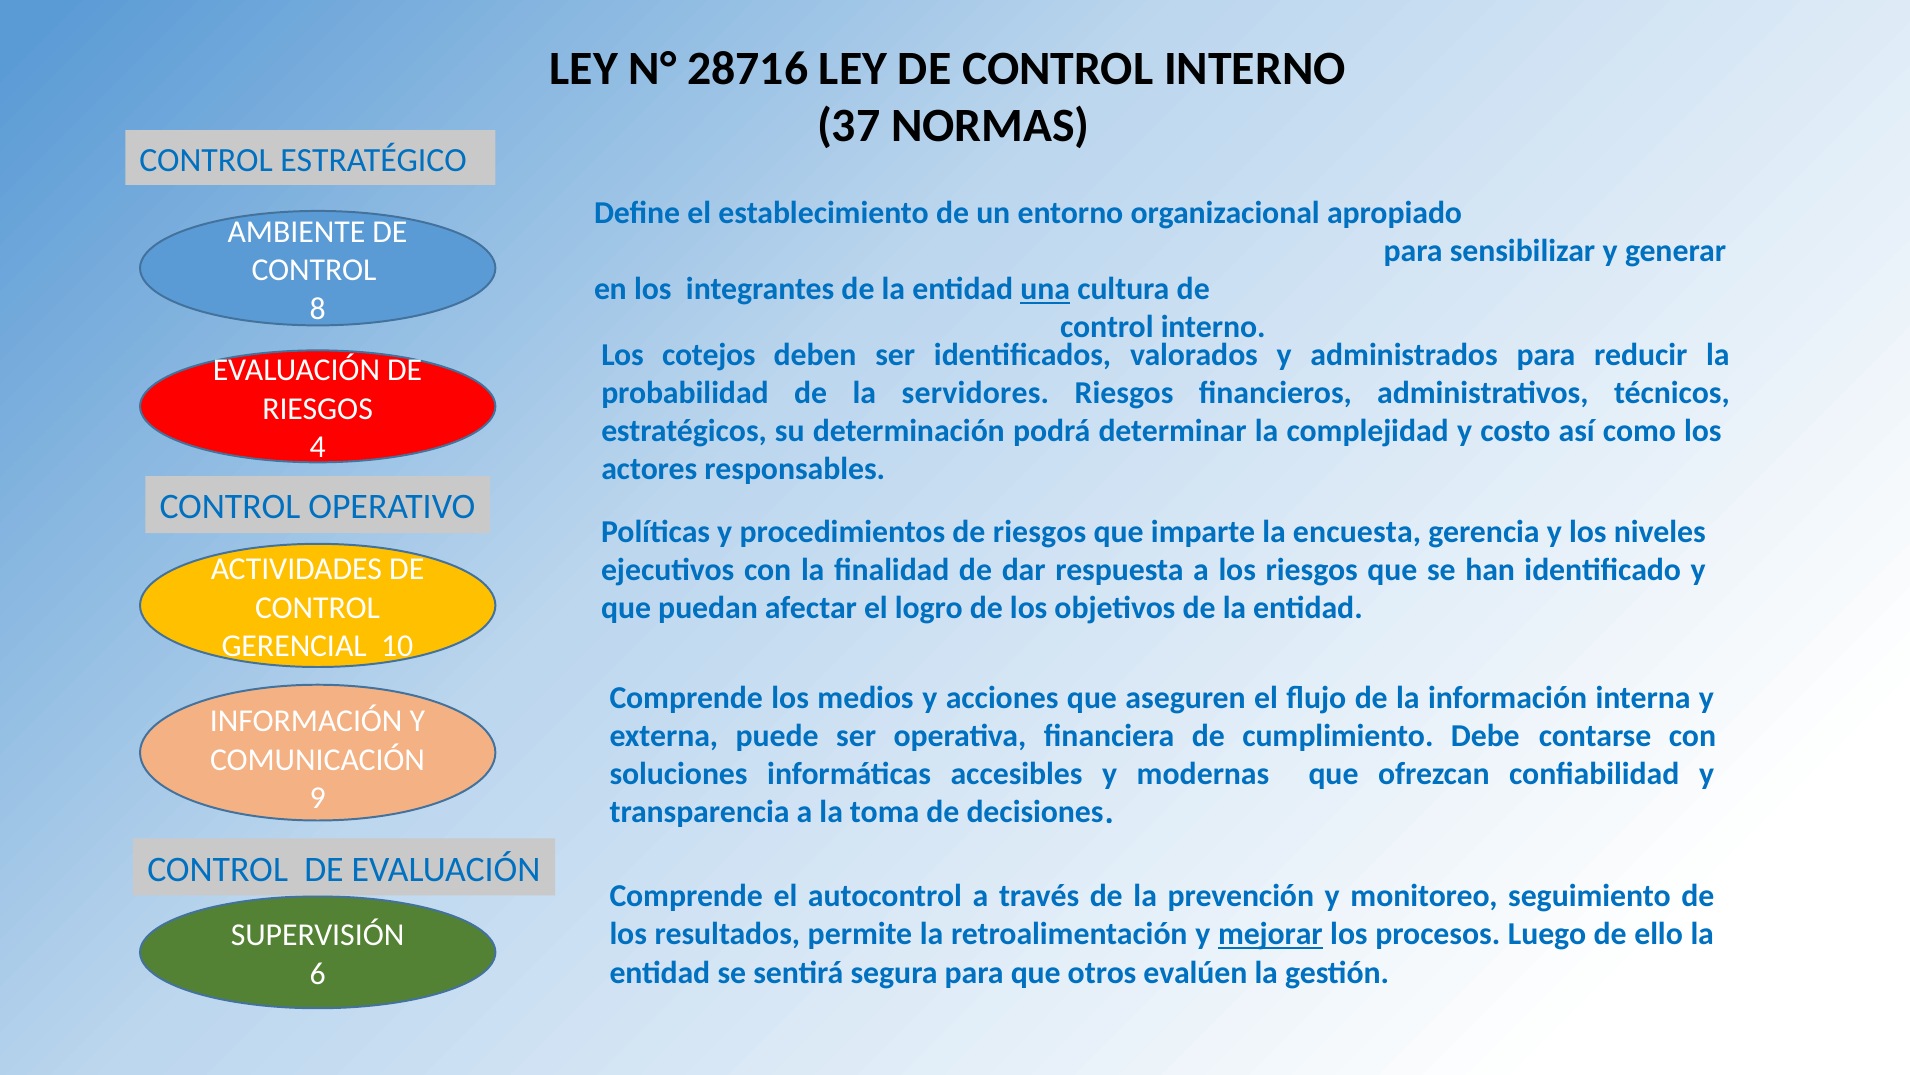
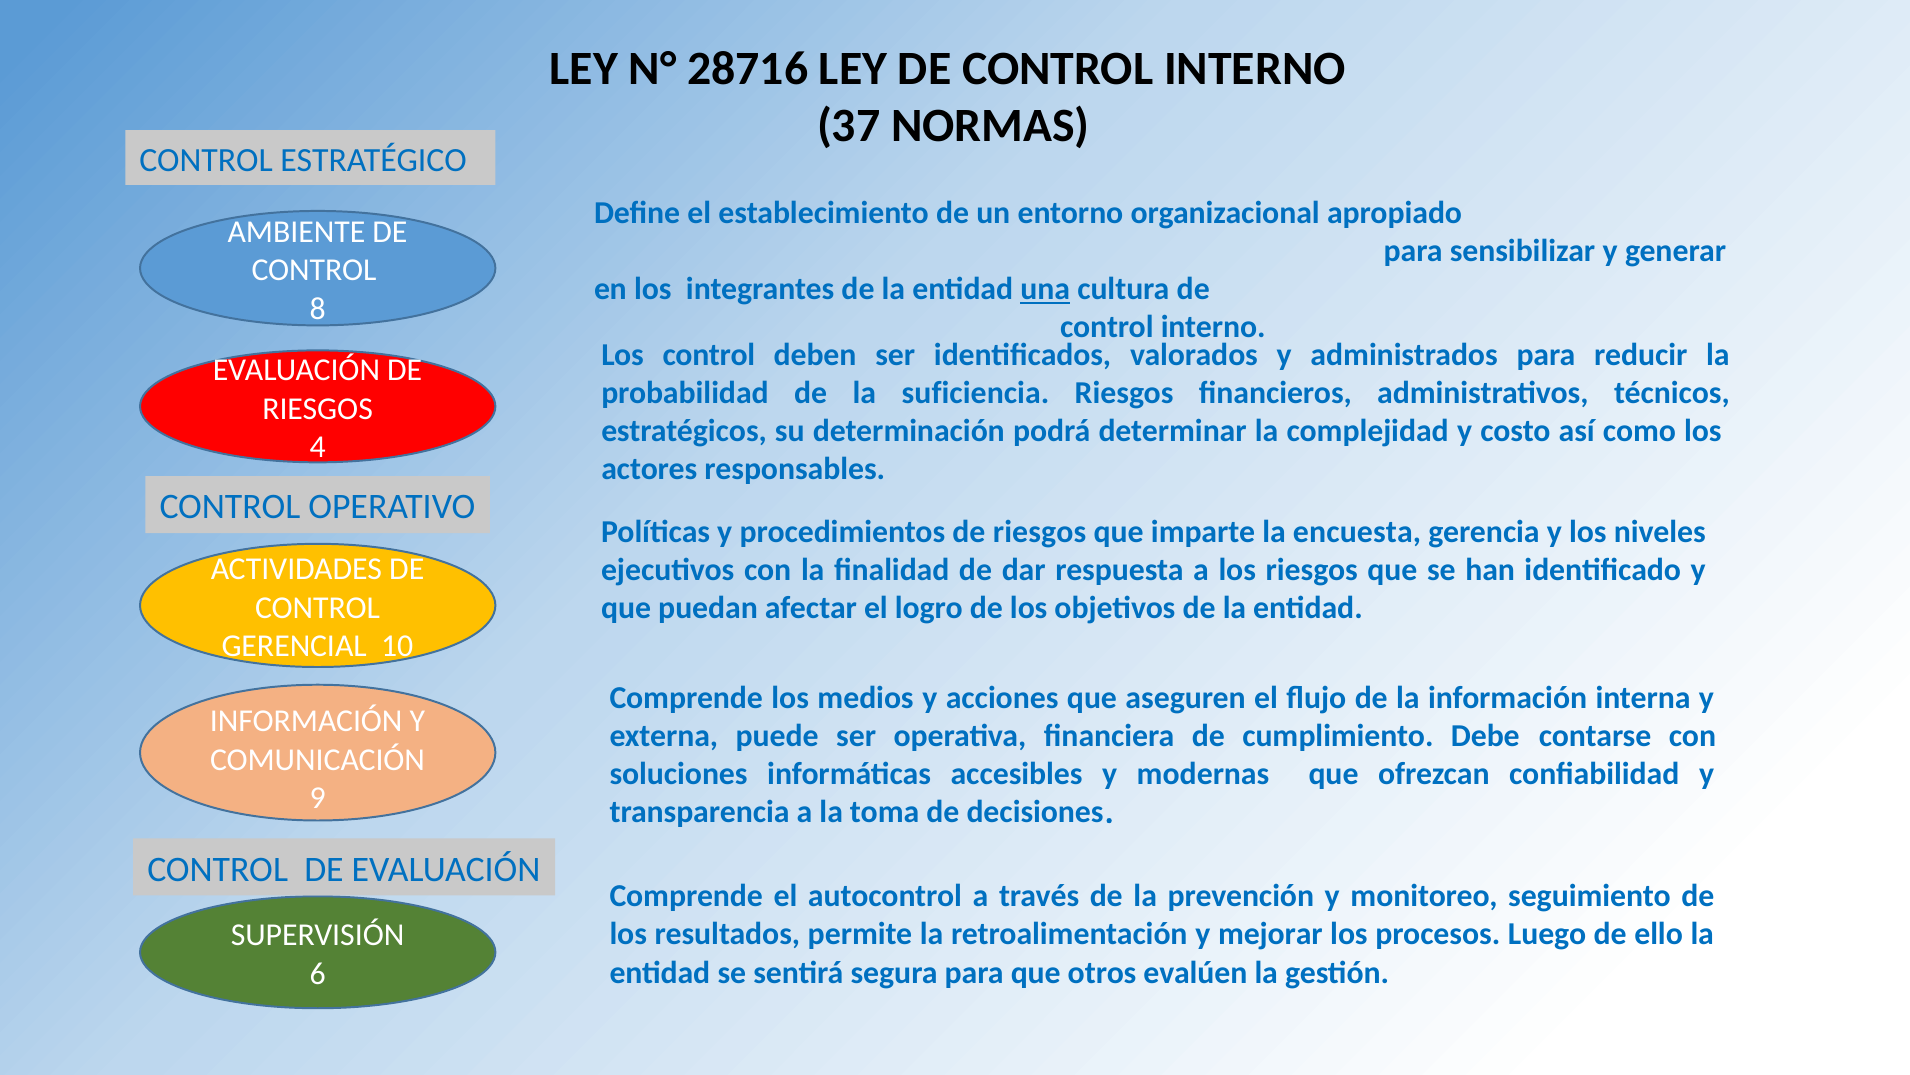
Los cotejos: cotejos -> control (709, 355)
servidores: servidores -> suficiencia (975, 393)
mejorar underline: present -> none (1270, 934)
